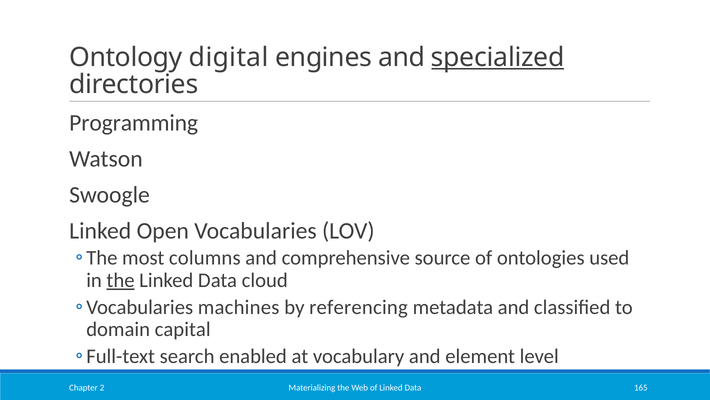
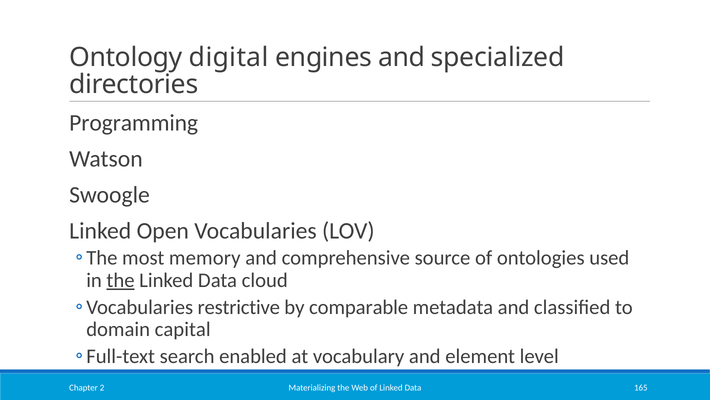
specialized underline: present -> none (498, 57)
columns: columns -> memory (205, 258)
machines: machines -> restrictive (239, 307)
referencing: referencing -> comparable (359, 307)
